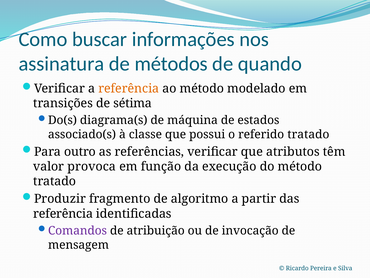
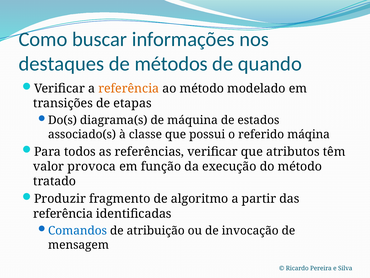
assinatura: assinatura -> destaques (61, 64)
sétima: sétima -> etapas (133, 103)
referido tratado: tratado -> máqina (308, 134)
outro: outro -> todos (80, 151)
Comandos colour: purple -> blue (77, 230)
